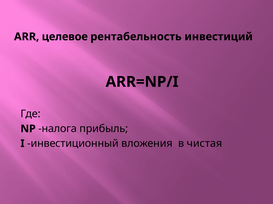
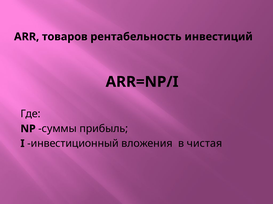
целевое: целевое -> товаров (65, 37)
налога: налога -> суммы (58, 129)
